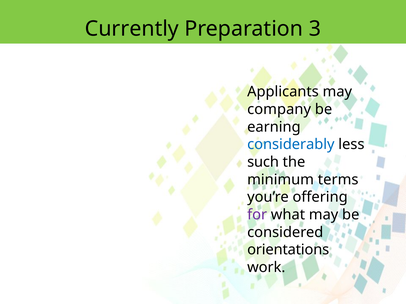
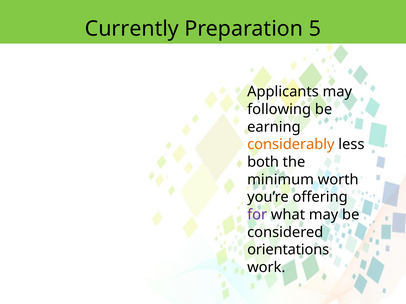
3: 3 -> 5 (315, 29)
company: company -> following (279, 109)
considerably colour: blue -> orange (291, 145)
such: such -> both (263, 162)
terms: terms -> worth (338, 180)
